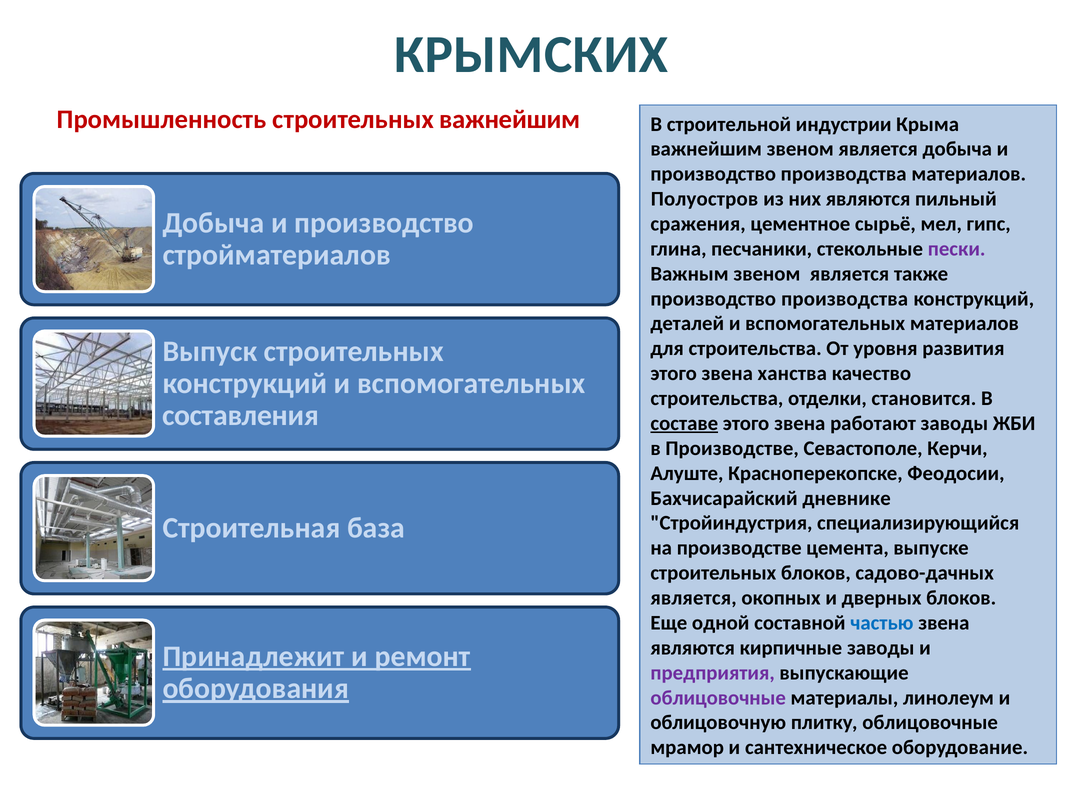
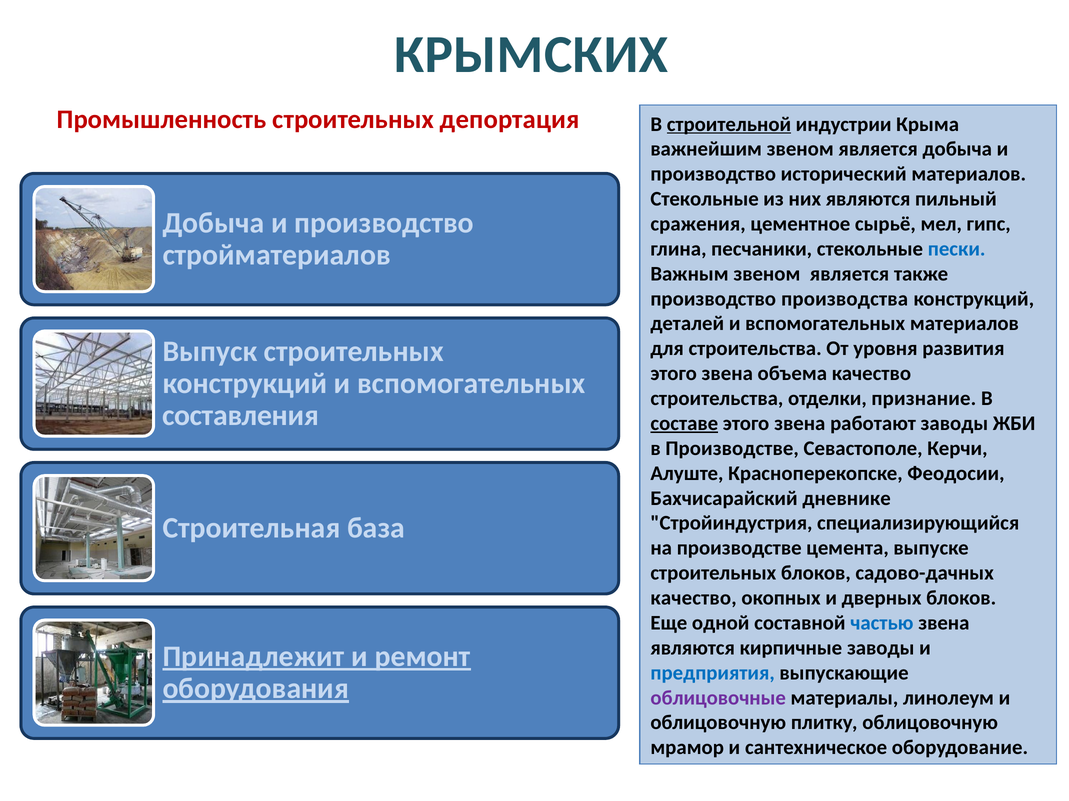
строительных важнейшим: важнейшим -> депортация (510, 119)
строительной underline: none -> present (729, 124)
производства: производства -> исторический (844, 174)
Полуостров: Полуостров -> Стекольные (705, 199)
пески colour: purple -> blue (957, 249)
ханства: ханства -> объема (792, 374)
становится: становится -> признание (924, 399)
является: является -> качество (694, 598)
предприятия colour: purple -> blue (713, 673)
плитку облицовочные: облицовочные -> облицовочную (930, 723)
